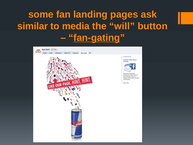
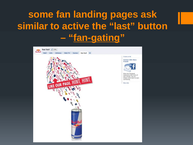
media: media -> active (76, 26)
will: will -> last (122, 26)
